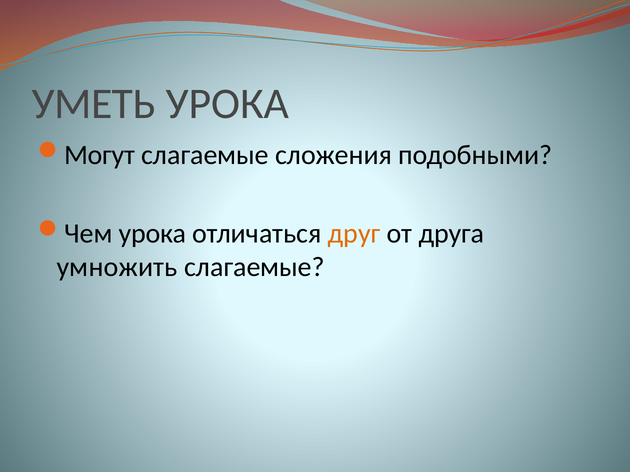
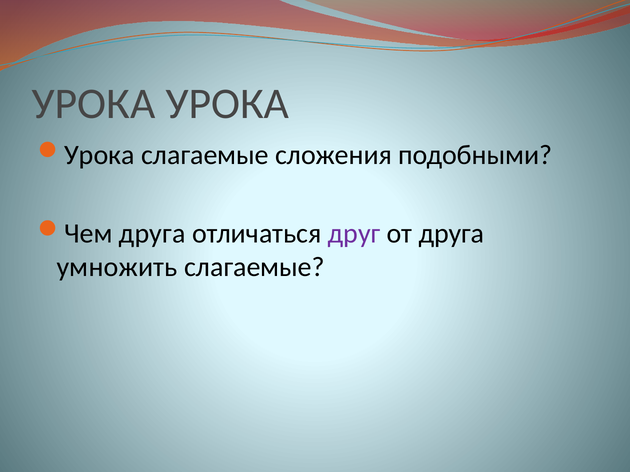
УМЕТЬ: УМЕТЬ -> УРОКА (94, 104)
Могут: Могут -> Урока (99, 155)
Чем урока: урока -> друга (152, 234)
друг colour: orange -> purple (354, 234)
